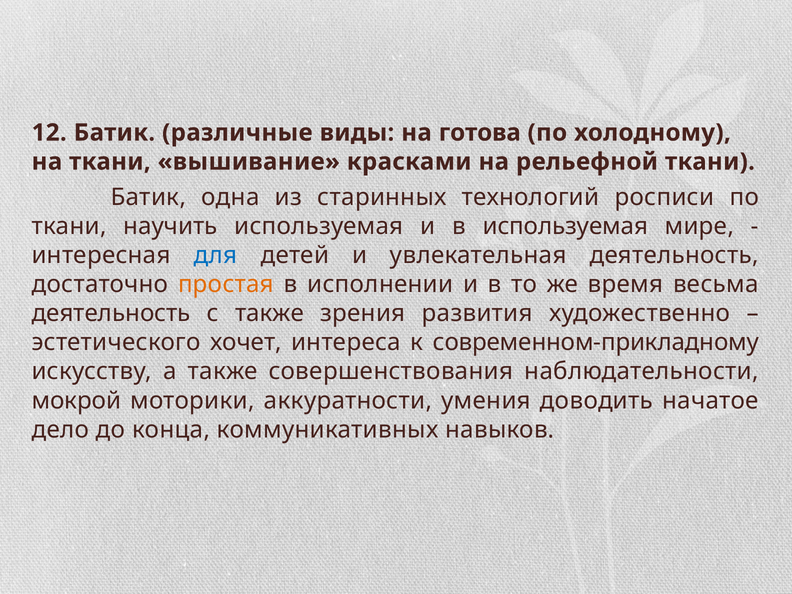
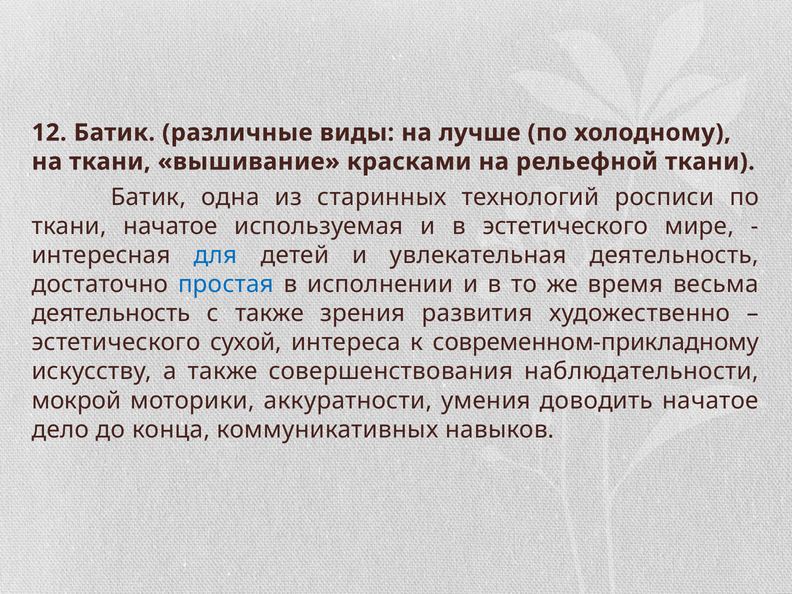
готова: готова -> лучше (480, 133)
ткани научить: научить -> начатое (170, 226)
в используемая: используемая -> эстетического (565, 226)
простая colour: orange -> blue (226, 284)
хочет: хочет -> сухой (246, 342)
